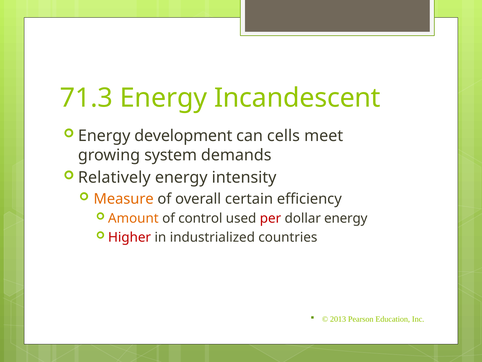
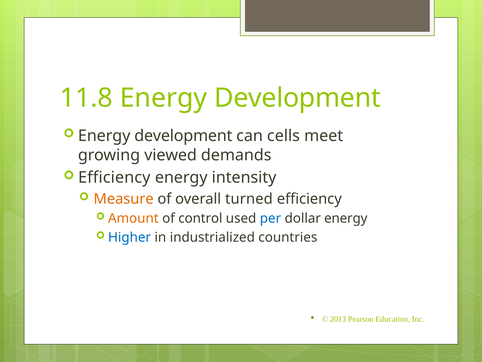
71.3: 71.3 -> 11.8 (86, 98)
Incandescent: Incandescent -> Development (297, 98)
system: system -> viewed (171, 155)
Relatively: Relatively -> Efficiency (114, 177)
certain: certain -> turned (249, 199)
per colour: red -> blue (270, 218)
Higher colour: red -> blue (130, 237)
